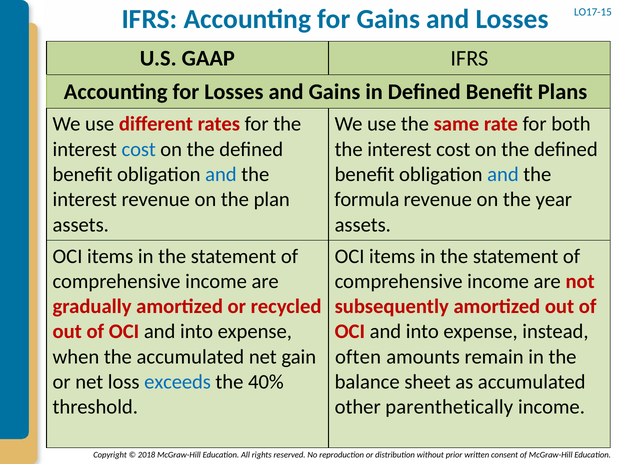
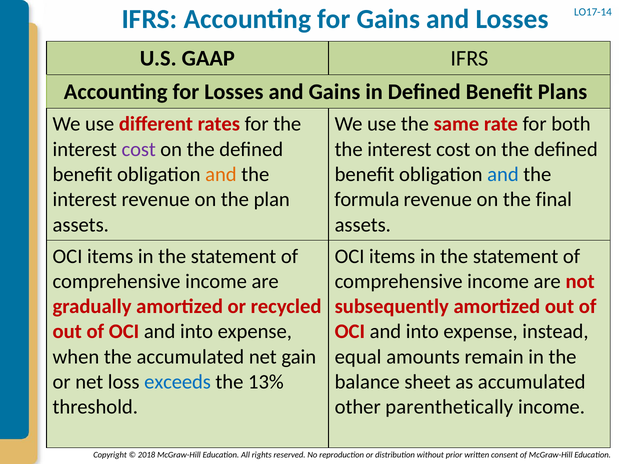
LO17-15: LO17-15 -> LO17-14 (593, 12)
cost colour: blue -> purple (139, 149)
and colour: blue -> orange (221, 175)
year: year -> final (554, 200)
often: often -> equal (358, 357)
40%: 40% -> 13% (266, 382)
